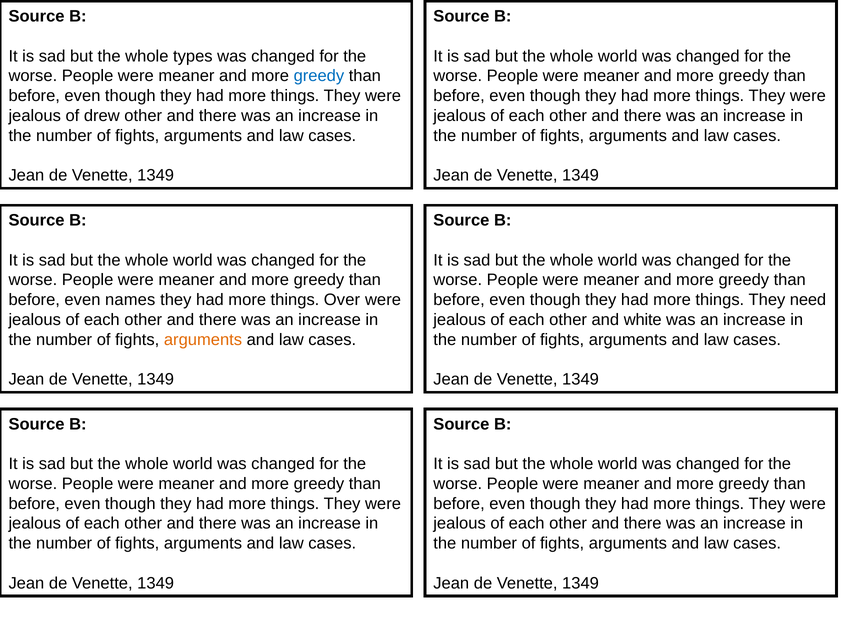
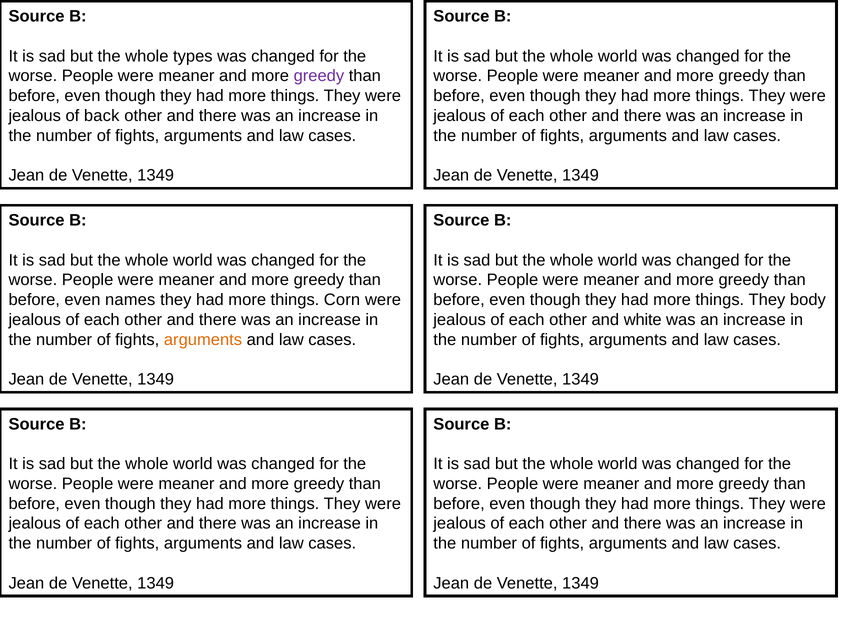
greedy colour: blue -> purple (319, 76)
drew: drew -> back (102, 116)
Over: Over -> Corn (342, 300)
need: need -> body (808, 300)
